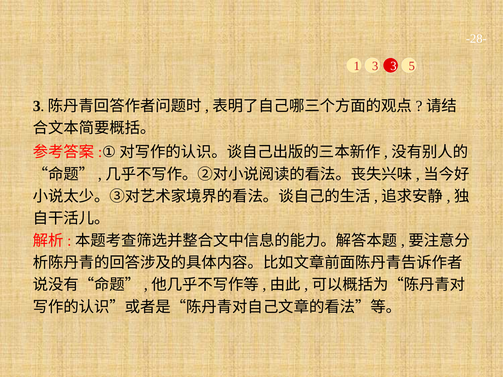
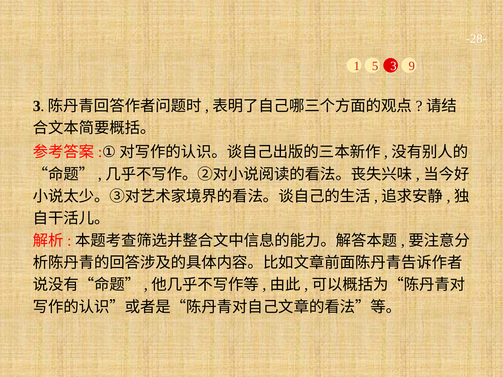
1 3: 3 -> 5 (375, 66)
5: 5 -> 9 (412, 66)
